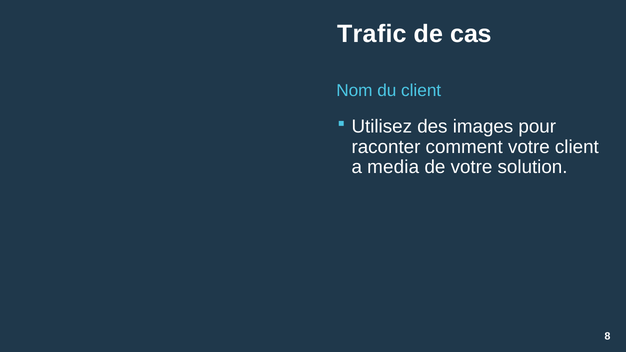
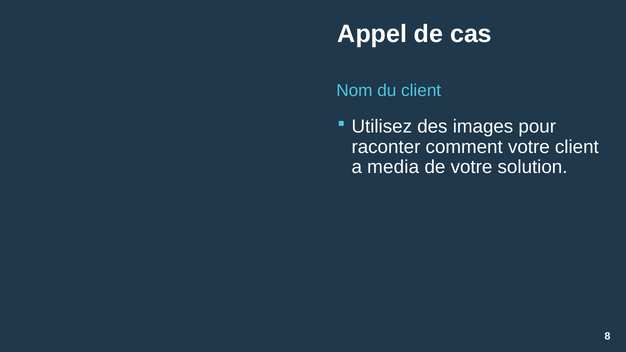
Trafic: Trafic -> Appel (372, 34)
